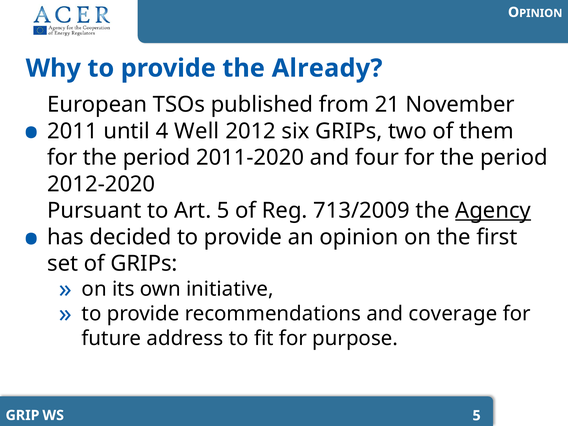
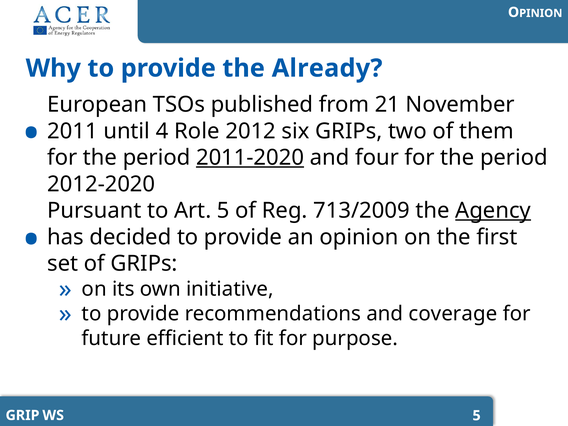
Well: Well -> Role (197, 131)
2011-2020 underline: none -> present (250, 158)
address: address -> efficient (185, 338)
